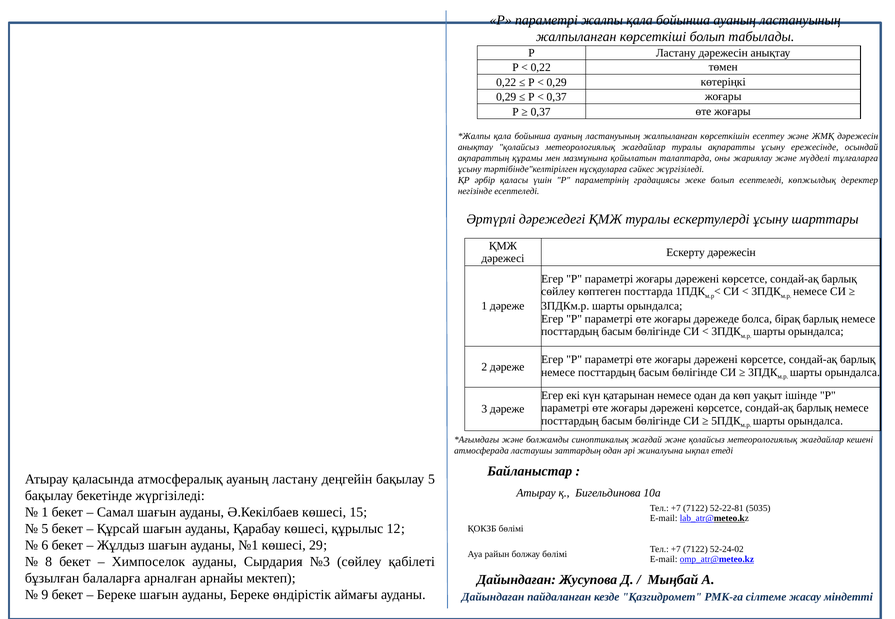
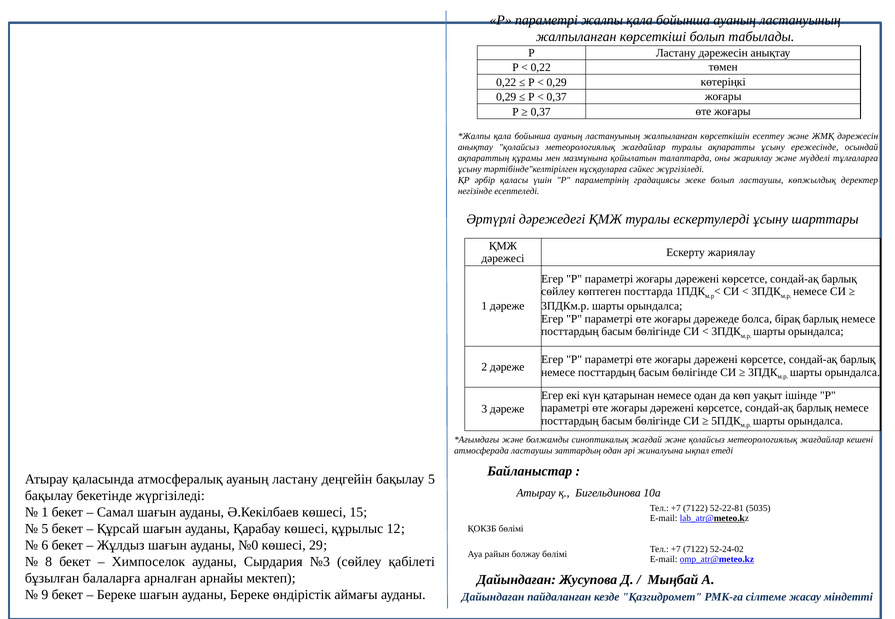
болып есептеледі: есептеледі -> ластаушы (761, 180)
Ескерту дәрежесін: дәрежесін -> жариялау (732, 252)
№1: №1 -> №0 (248, 546)
